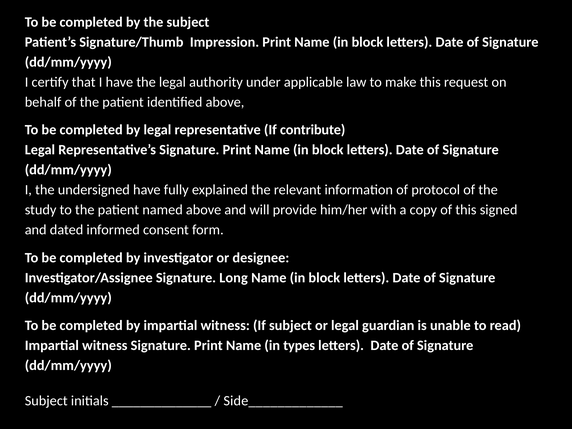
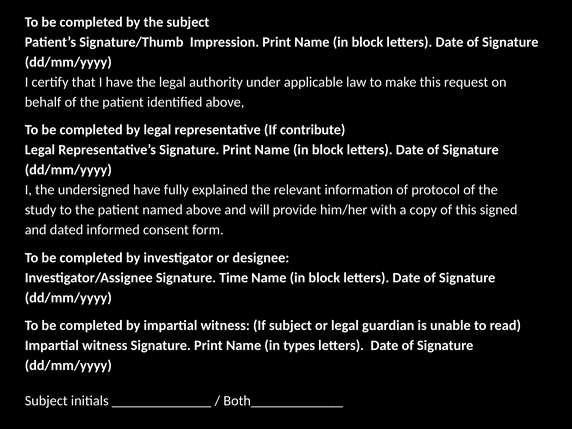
Long: Long -> Time (234, 278)
Side_____________: Side_____________ -> Both_____________ (283, 401)
